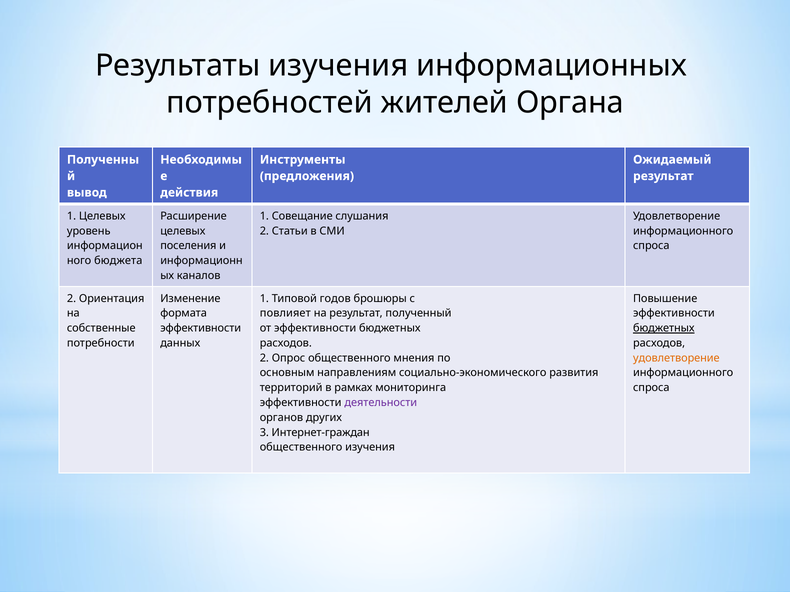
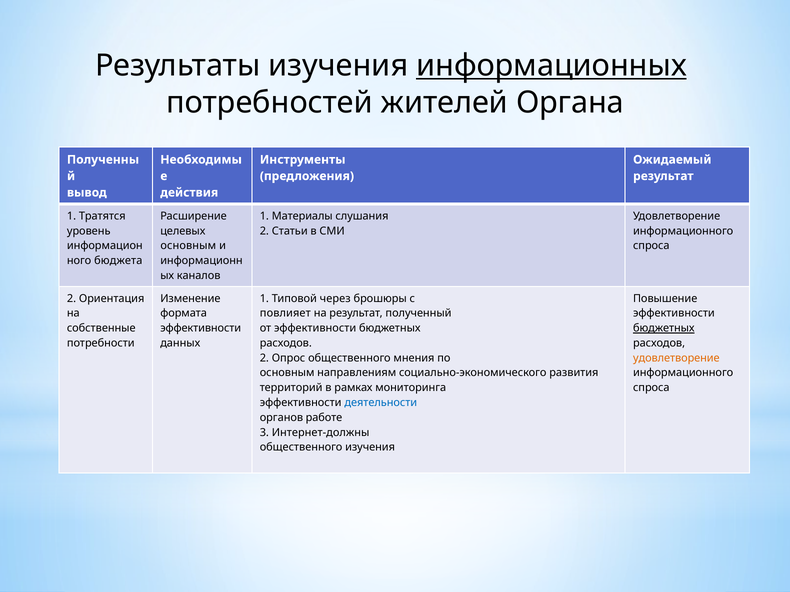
информационных underline: none -> present (551, 66)
1 Целевых: Целевых -> Тратятся (102, 216)
Совещание: Совещание -> Материалы (302, 216)
поселения: поселения -> основным (188, 246)
годов: годов -> через (335, 299)
деятельности colour: purple -> blue (381, 403)
других: других -> работе (324, 418)
Интернет-граждан: Интернет-граждан -> Интернет-должны (321, 433)
